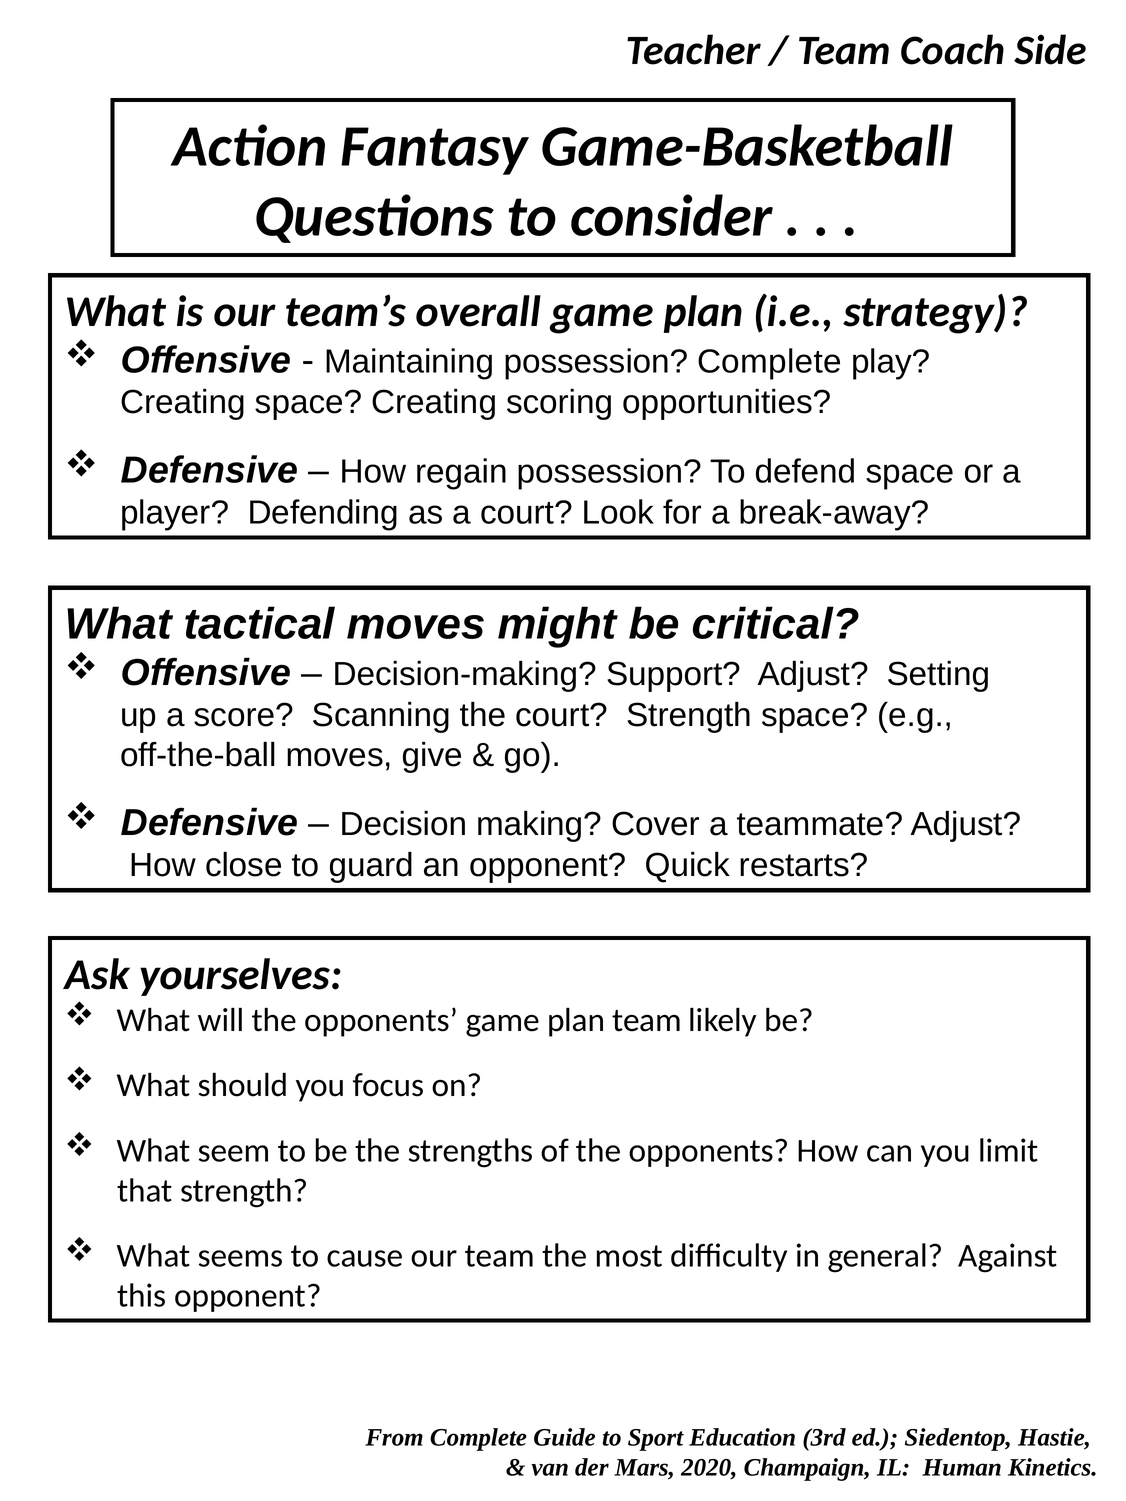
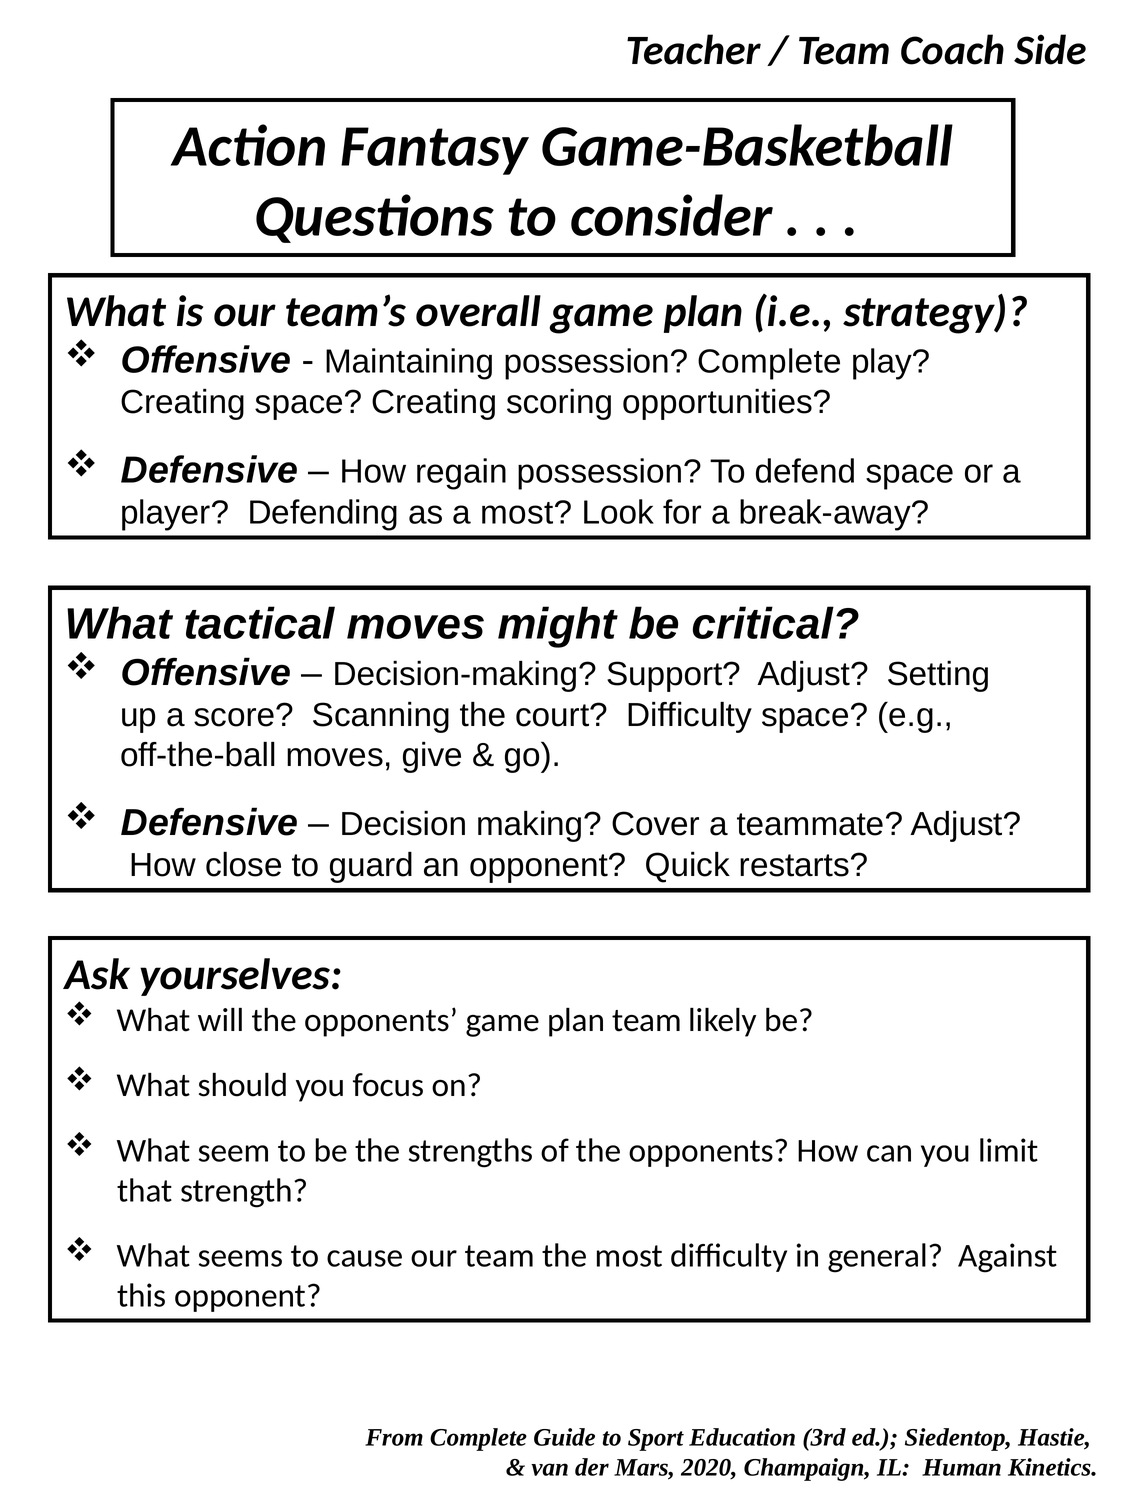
a court: court -> most (526, 513)
court Strength: Strength -> Difficulty (689, 715)
